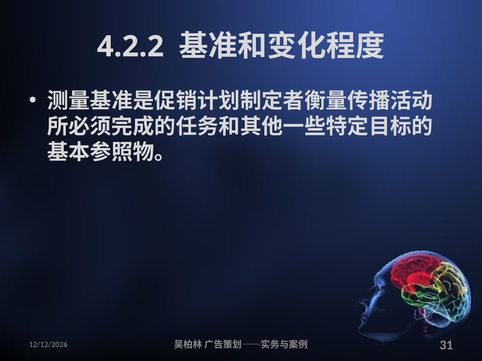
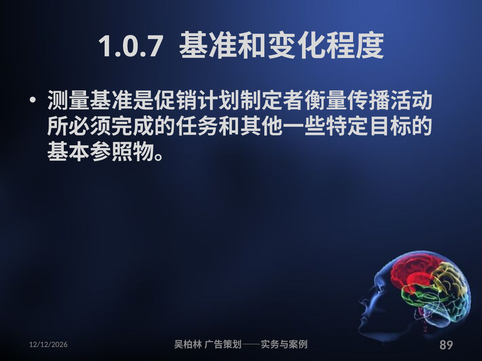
4.2.2: 4.2.2 -> 1.0.7 (130, 47)
31: 31 -> 89 (446, 345)
